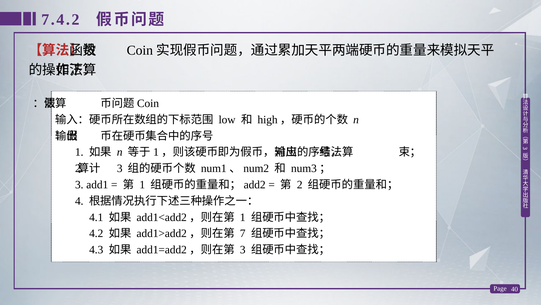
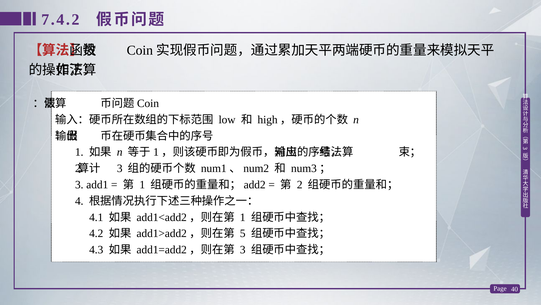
7: 7 -> 5 (243, 233)
